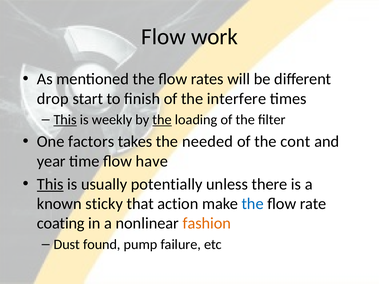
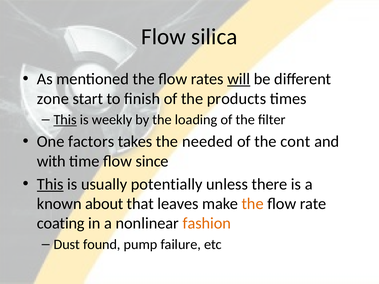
work: work -> silica (214, 37)
will underline: none -> present (239, 79)
drop: drop -> zone (53, 99)
interfere: interfere -> products (236, 99)
the underline: present -> none (162, 120)
year: year -> with (51, 161)
have: have -> since (152, 161)
sticky: sticky -> about (104, 204)
action: action -> leaves (178, 204)
the colour: blue -> orange (253, 204)
